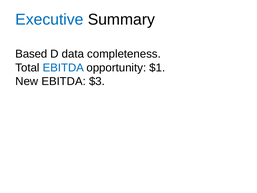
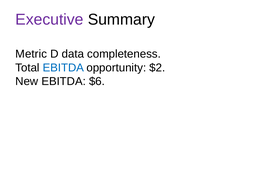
Executive colour: blue -> purple (49, 20)
Based: Based -> Metric (31, 54)
$1: $1 -> $2 (157, 68)
$3: $3 -> $6 (97, 81)
